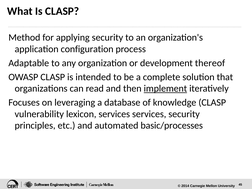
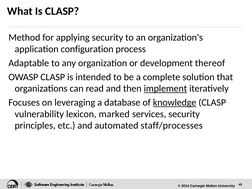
knowledge underline: none -> present (175, 102)
lexicon services: services -> marked (114, 114)
basic/processes: basic/processes -> staff/processes (172, 126)
